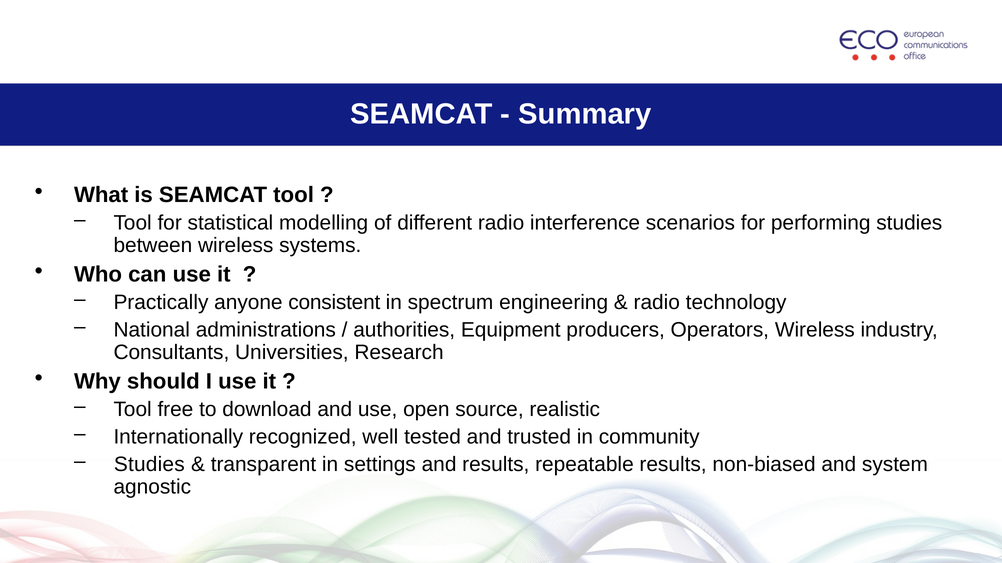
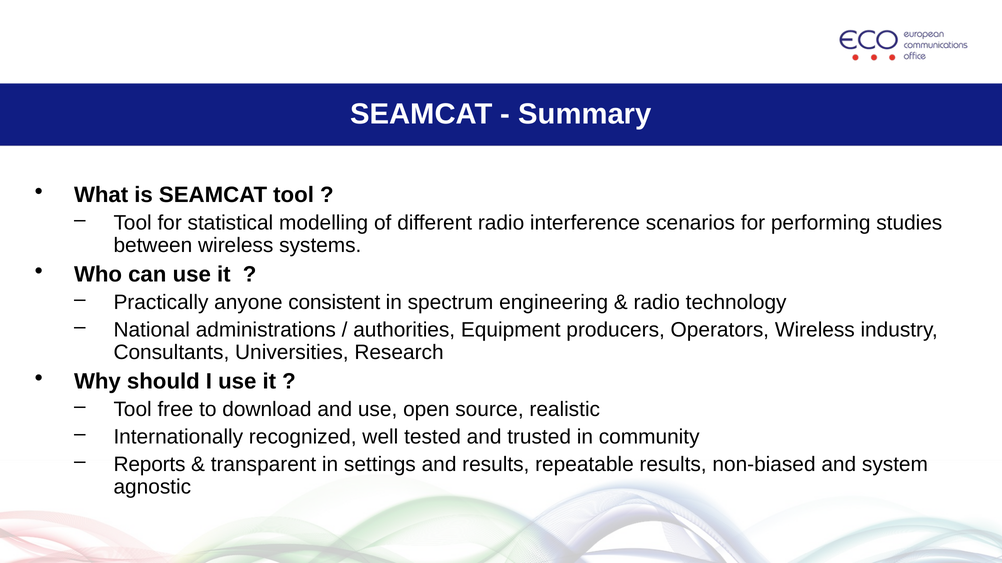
Studies: Studies -> Reports (150, 465)
